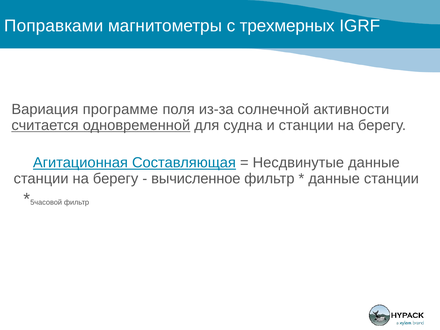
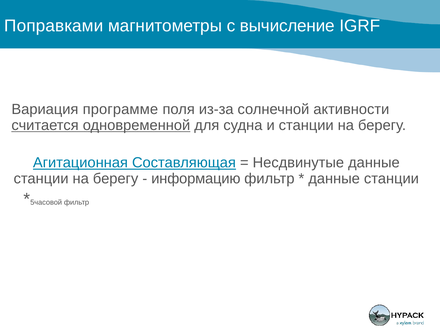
трехмерных: трехмерных -> вычисление (287, 26)
вычисленное: вычисленное -> информацию (196, 179)
